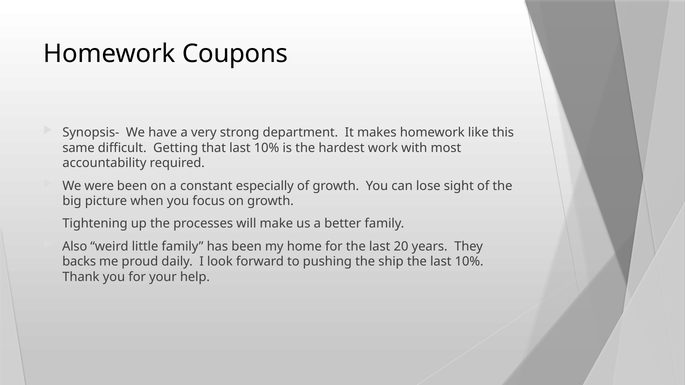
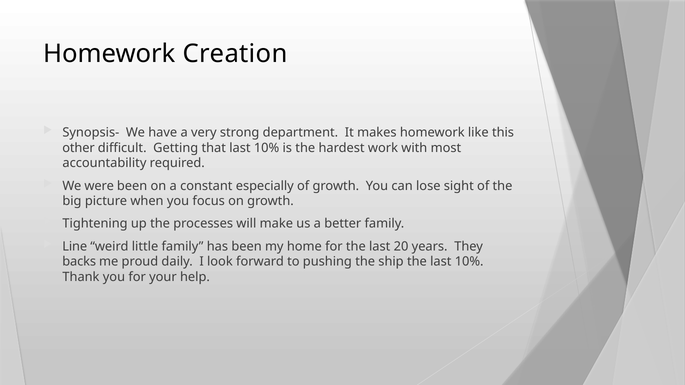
Coupons: Coupons -> Creation (235, 54)
same: same -> other (79, 148)
Also: Also -> Line (75, 246)
